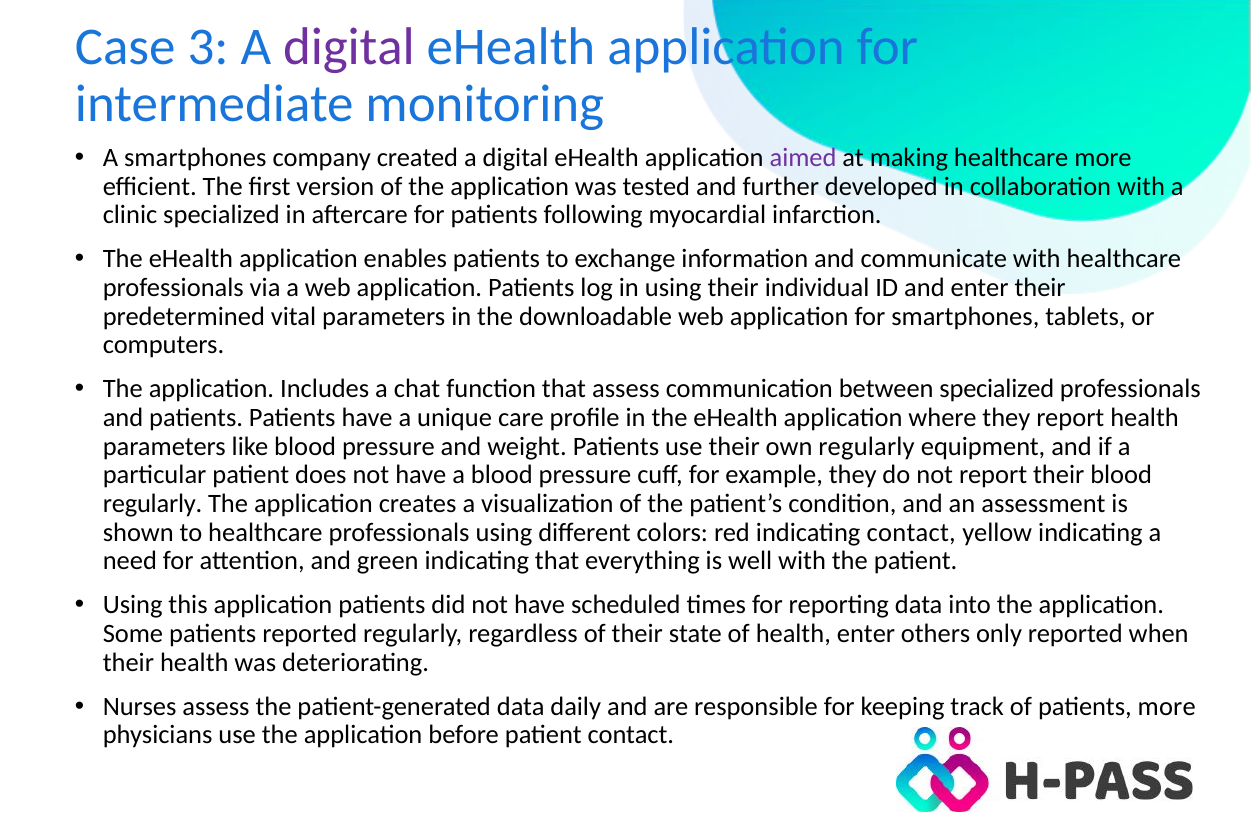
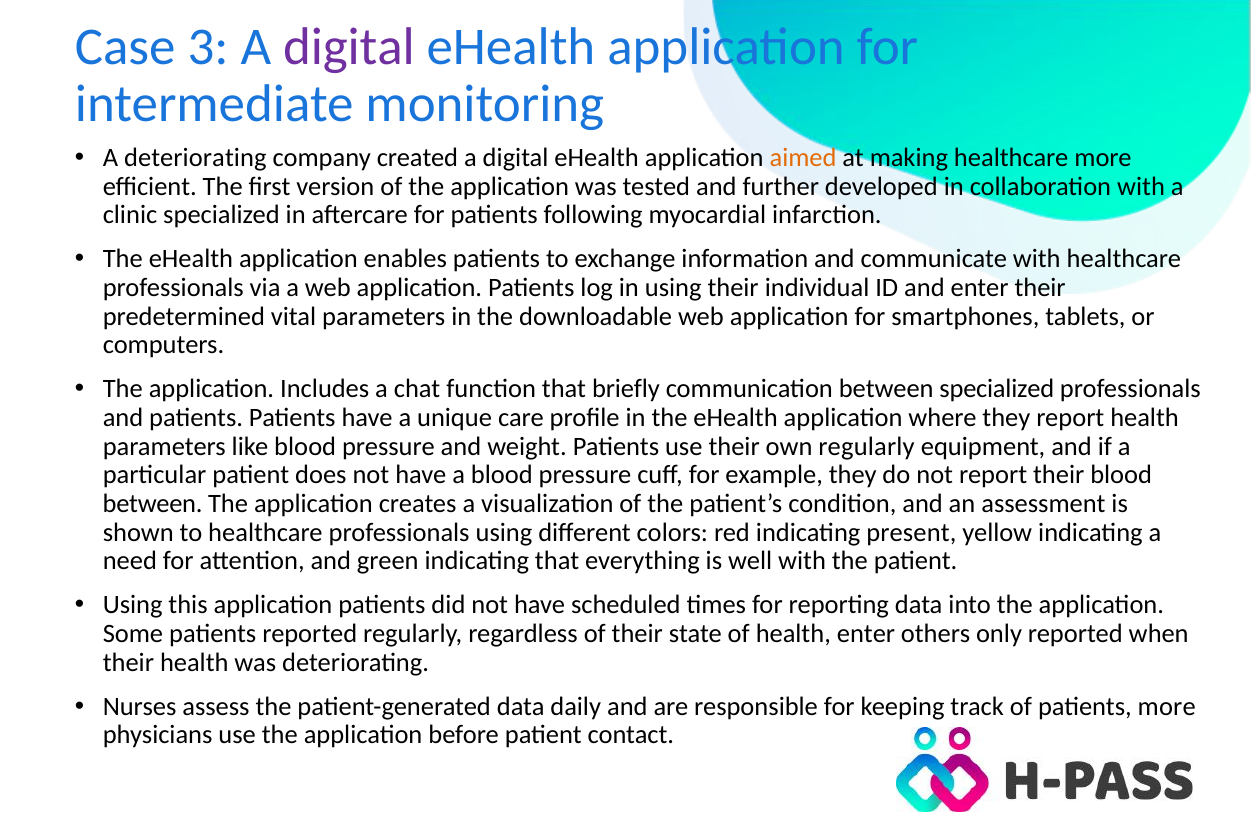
A smartphones: smartphones -> deteriorating (195, 158)
aimed colour: purple -> orange (803, 158)
that assess: assess -> briefly (626, 389)
regularly: regularly -> between (153, 503)
indicating contact: contact -> present (911, 532)
